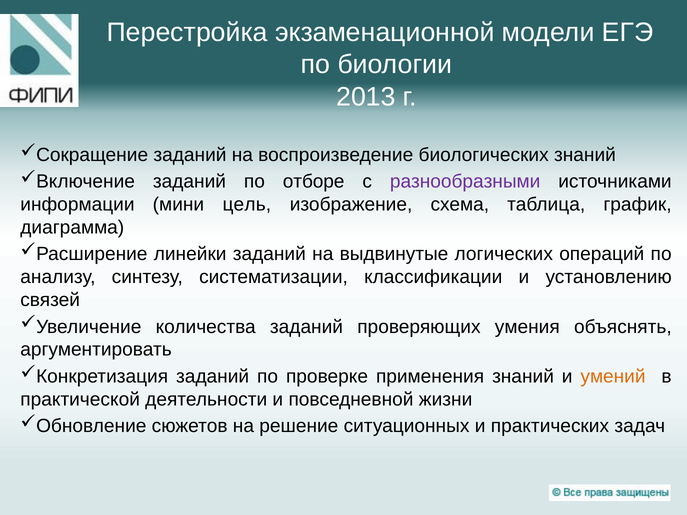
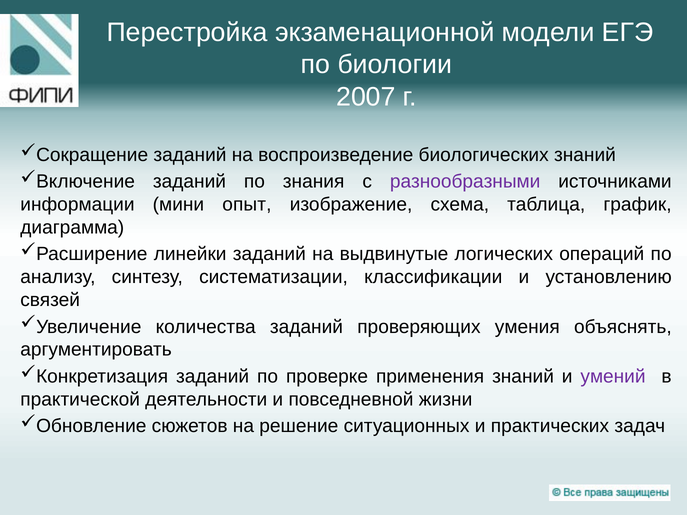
2013: 2013 -> 2007 (366, 97)
отборе: отборе -> знания (314, 182)
цель: цель -> опыт (247, 205)
умений colour: orange -> purple (613, 377)
